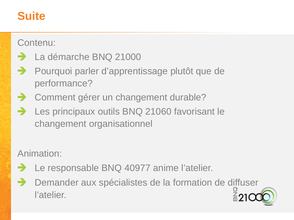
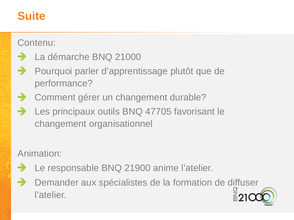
21060: 21060 -> 47705 (158, 112)
40977: 40977 -> 21900 (138, 168)
